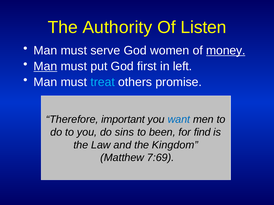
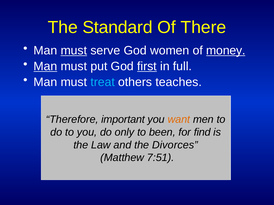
Authority: Authority -> Standard (117, 27)
Listen: Listen -> There (203, 27)
must underline: none -> present (74, 51)
first underline: none -> present (147, 66)
left: left -> full (182, 66)
promise: promise -> teaches (179, 82)
want colour: blue -> orange (179, 120)
sins: sins -> only (125, 132)
Kingdom: Kingdom -> Divorces (175, 145)
7:69: 7:69 -> 7:51 (161, 158)
